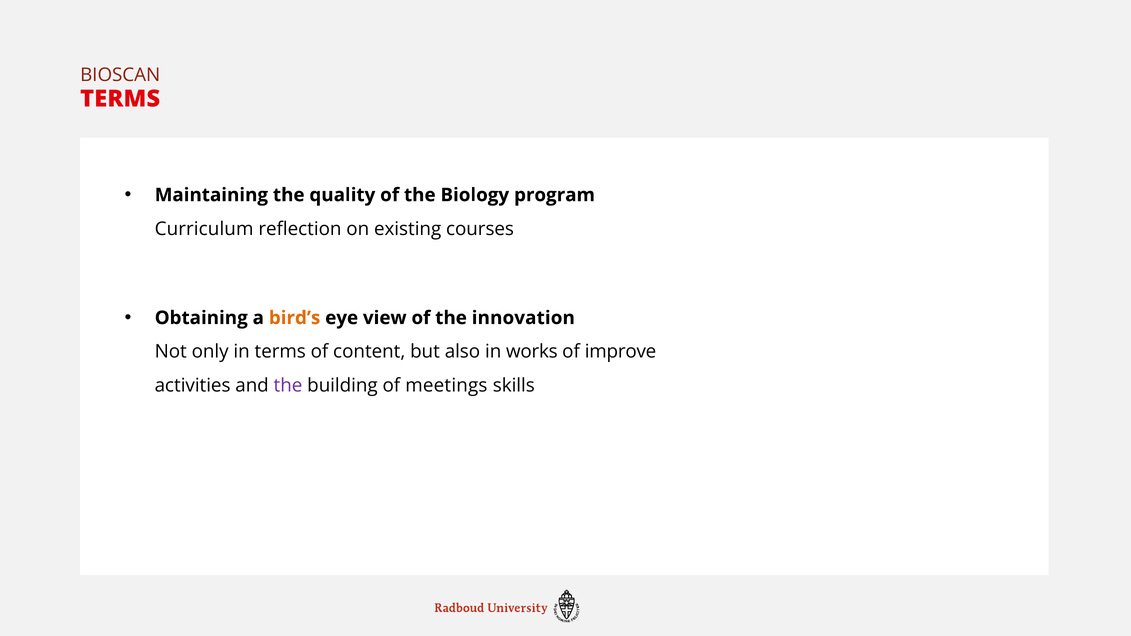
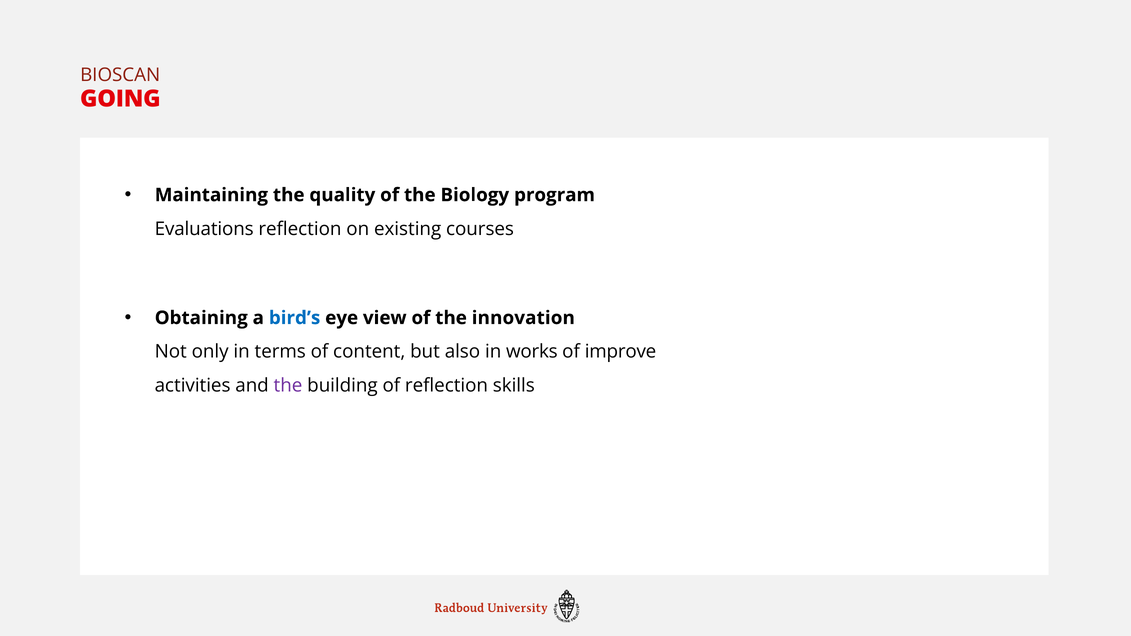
TERMS: TERMS -> GOING (120, 99)
Curriculum: Curriculum -> Evaluations (204, 229)
bird’s colour: orange -> blue (295, 318)
of meetings: meetings -> reflection (446, 386)
